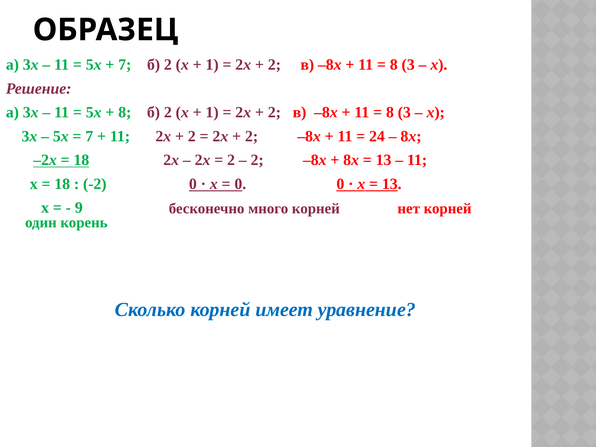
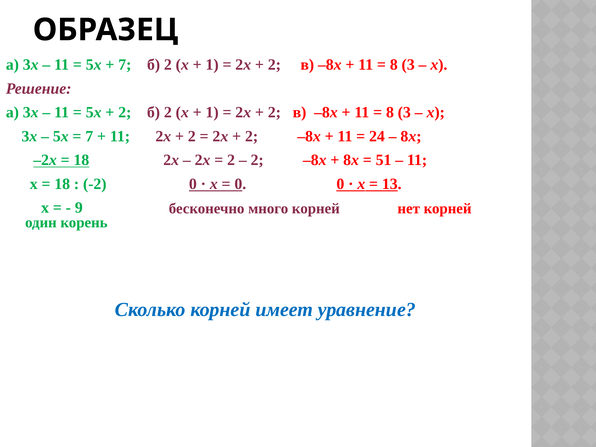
8: 8 -> 2 (125, 112)
13: 13 -> 51 (384, 160)
